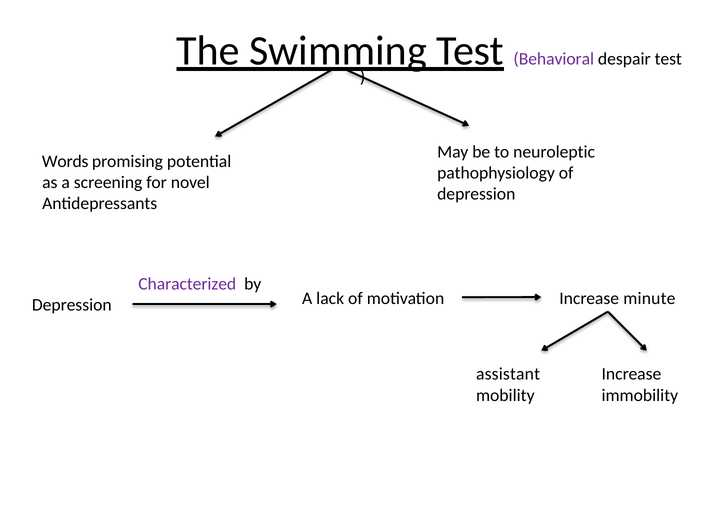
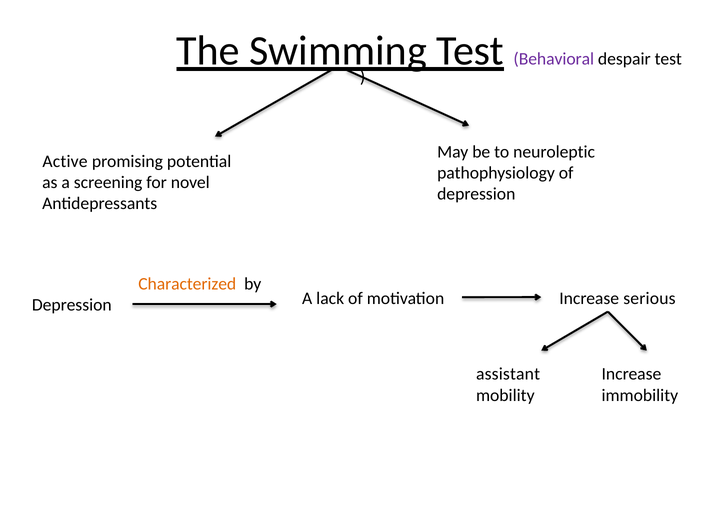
Words: Words -> Active (65, 161)
Characterized colour: purple -> orange (187, 284)
minute: minute -> serious (649, 298)
